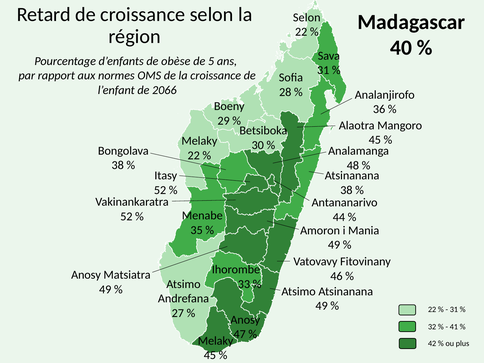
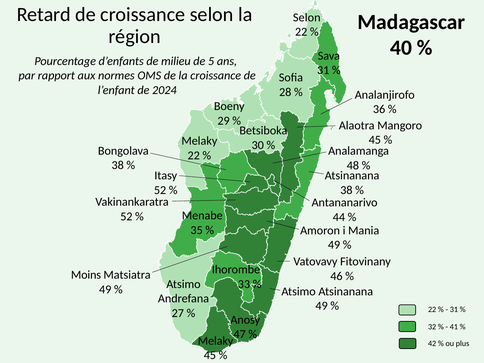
obèse: obèse -> milieu (176, 61)
2066: 2066 -> 2024 (164, 90)
Anosy: Anosy -> Moins (86, 275)
